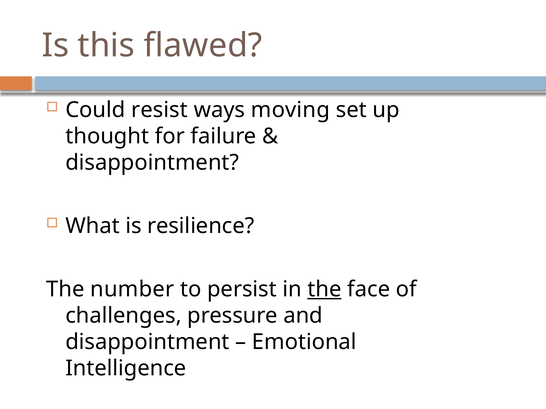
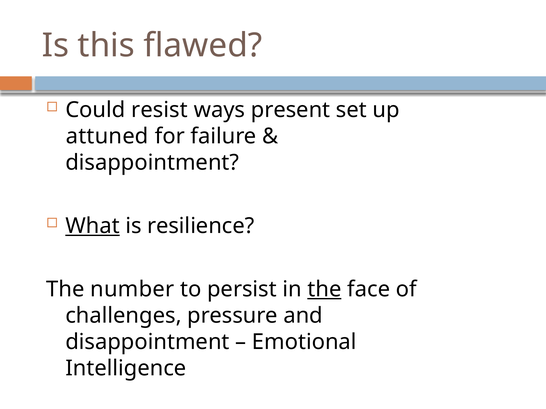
moving: moving -> present (291, 110)
thought: thought -> attuned (107, 136)
What underline: none -> present (93, 226)
